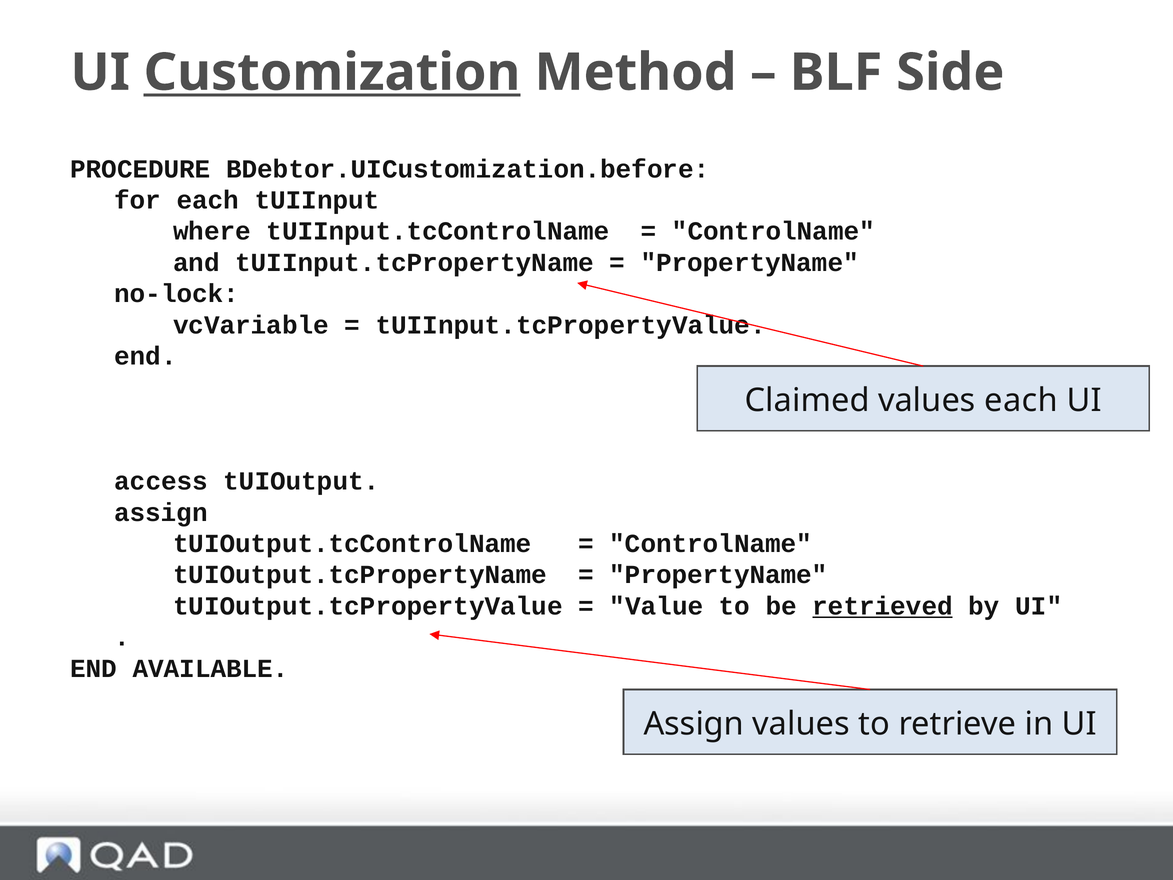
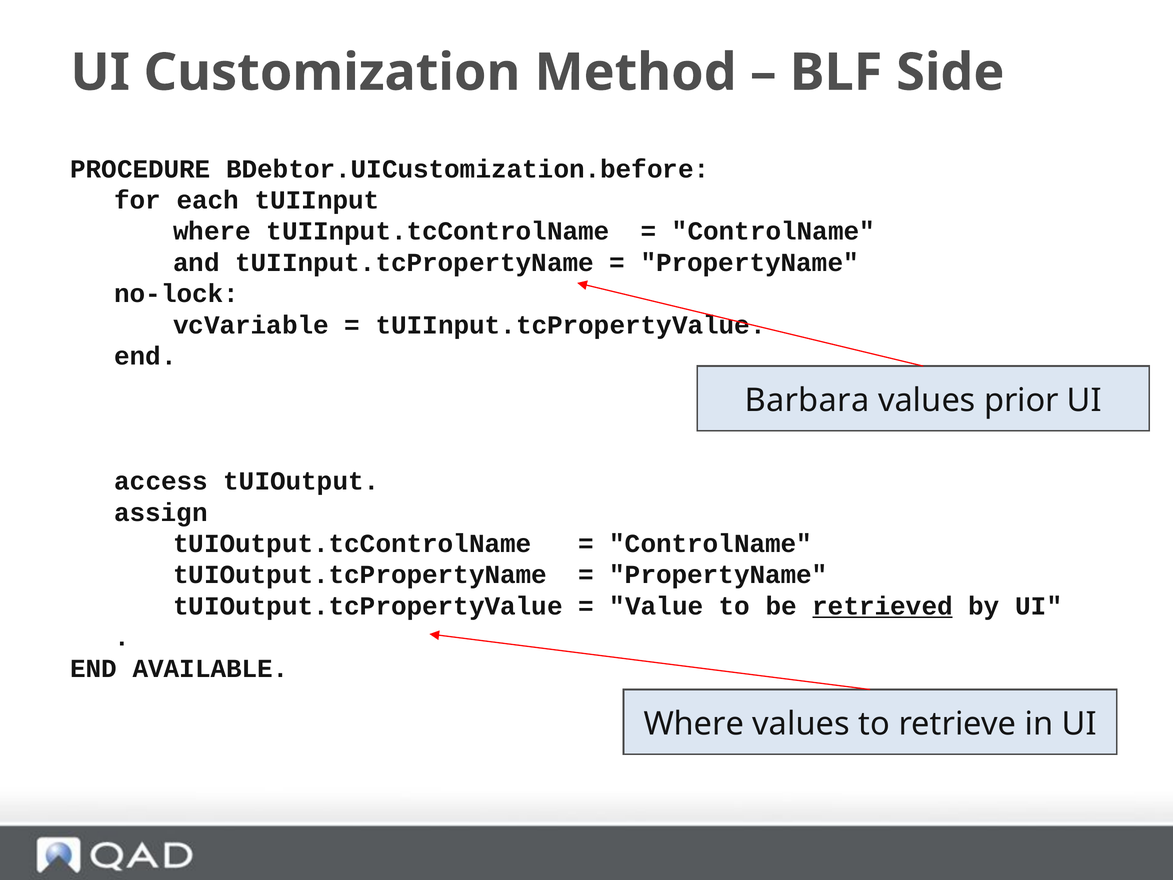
Customization underline: present -> none (332, 73)
Claimed: Claimed -> Barbara (807, 401)
each: each -> prior (1021, 401)
Assign: Assign -> Where (694, 724)
